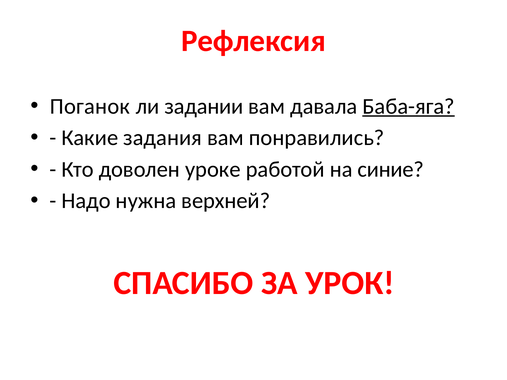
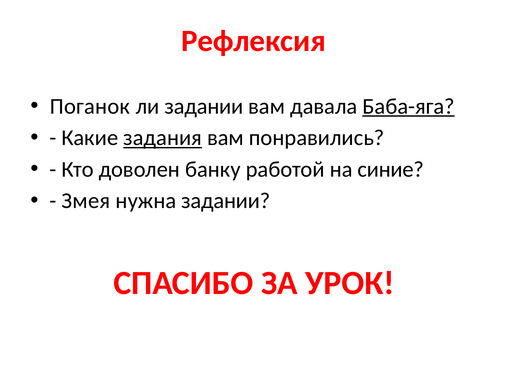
задания underline: none -> present (163, 138)
уроке: уроке -> банку (213, 169)
Надо: Надо -> Змея (86, 201)
нужна верхней: верхней -> задании (226, 201)
